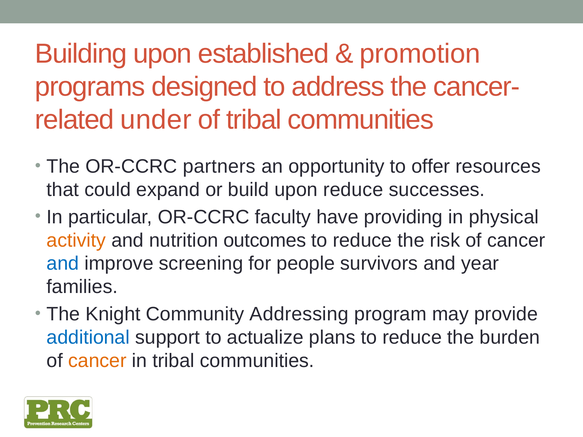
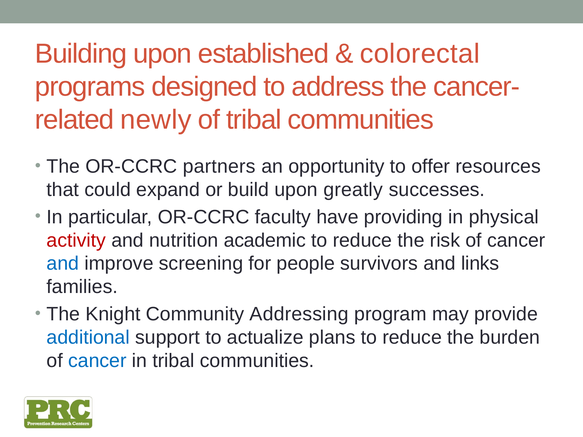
promotion: promotion -> colorectal (420, 54)
under: under -> newly (156, 120)
upon reduce: reduce -> greatly (353, 190)
activity colour: orange -> red (76, 240)
outcomes: outcomes -> academic (265, 240)
year: year -> links (480, 264)
cancer colour: orange -> blue (97, 361)
